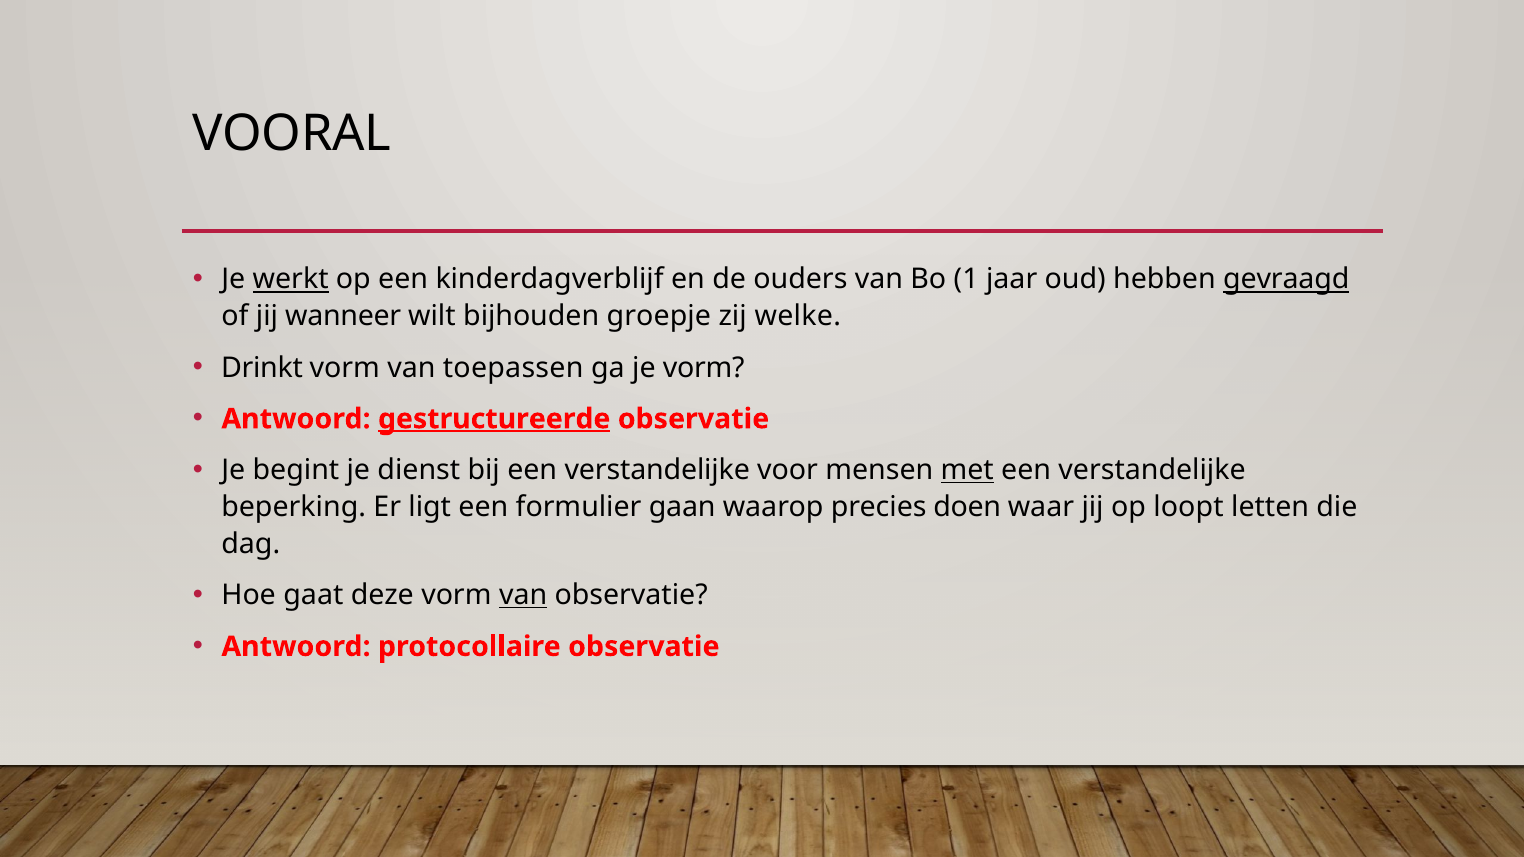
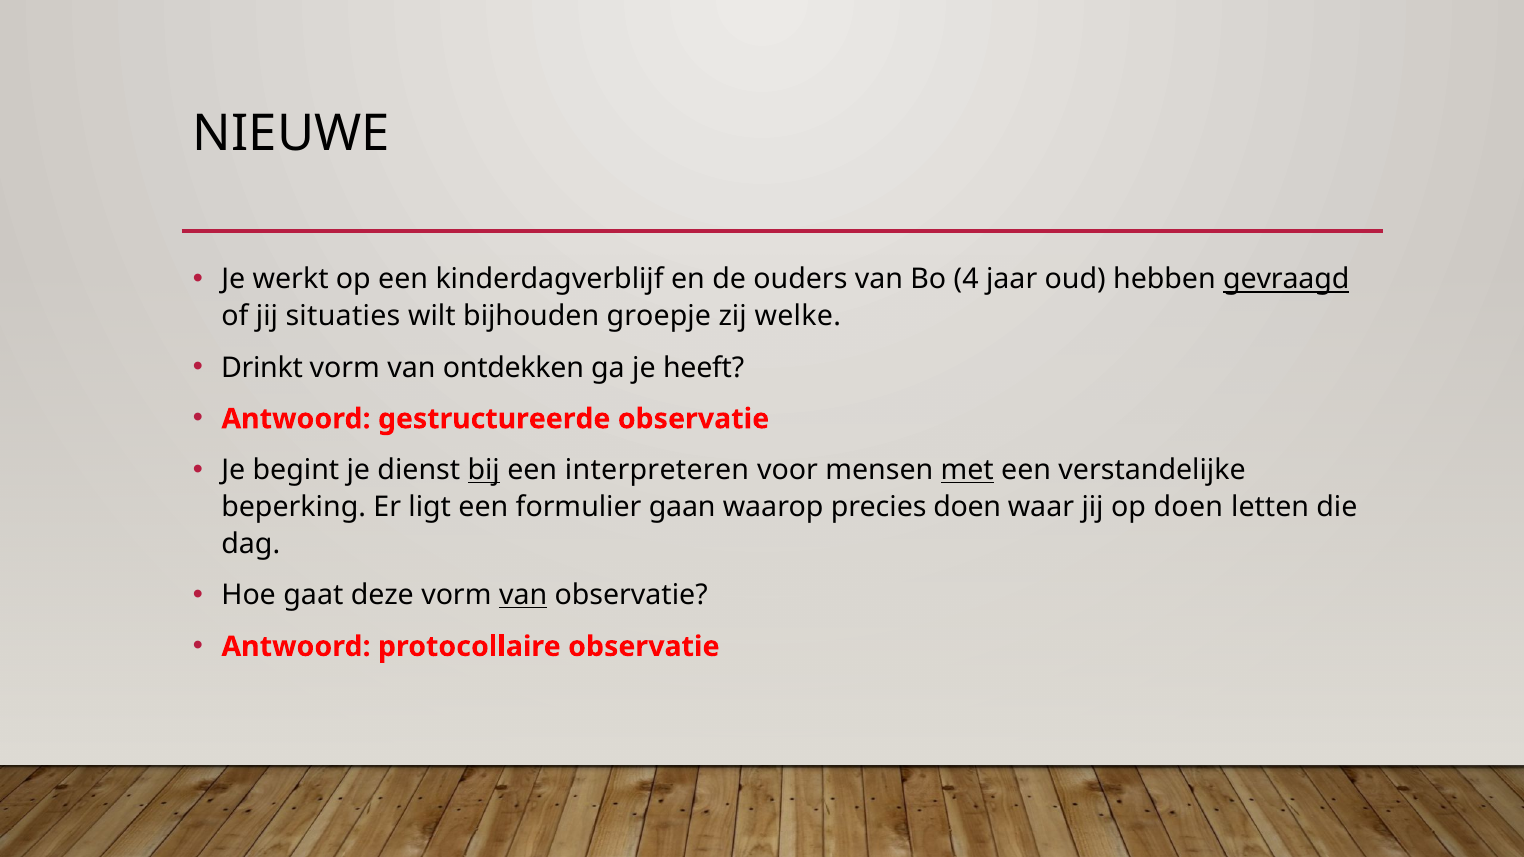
VOORAL: VOORAL -> NIEUWE (292, 133)
werkt underline: present -> none (291, 280)
1: 1 -> 4 (966, 280)
wanneer: wanneer -> situaties (343, 317)
toepassen: toepassen -> ontdekken (513, 368)
je vorm: vorm -> heeft (704, 368)
gestructureerde underline: present -> none (494, 419)
bij underline: none -> present (484, 470)
verstandelijke: verstandelijke -> interpreteren (657, 470)
op loopt: loopt -> doen (1188, 507)
